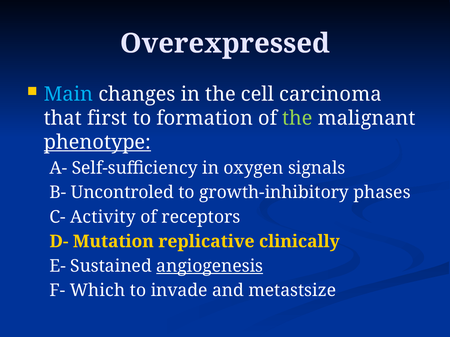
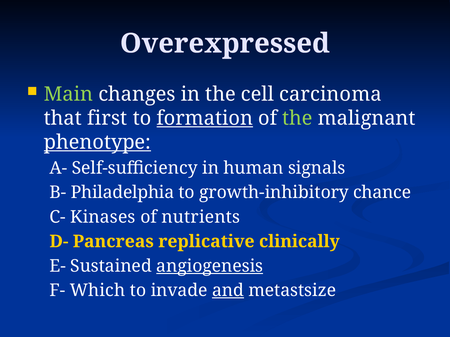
Main colour: light blue -> light green (69, 94)
formation underline: none -> present (205, 118)
oxygen: oxygen -> human (254, 168)
Uncontroled: Uncontroled -> Philadelphia (122, 193)
phases: phases -> chance (382, 193)
Activity: Activity -> Kinases (103, 217)
receptors: receptors -> nutrients (201, 217)
Mutation: Mutation -> Pancreas (113, 242)
and underline: none -> present (228, 291)
